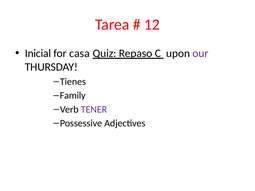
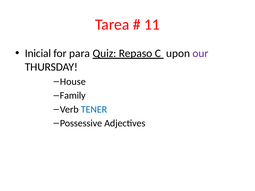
12: 12 -> 11 (152, 25)
casa: casa -> para (80, 53)
Tienes: Tienes -> House (73, 82)
TENER colour: purple -> blue (94, 110)
